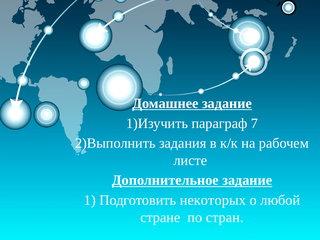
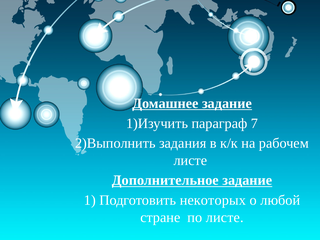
по стран: стран -> листе (225, 217)
